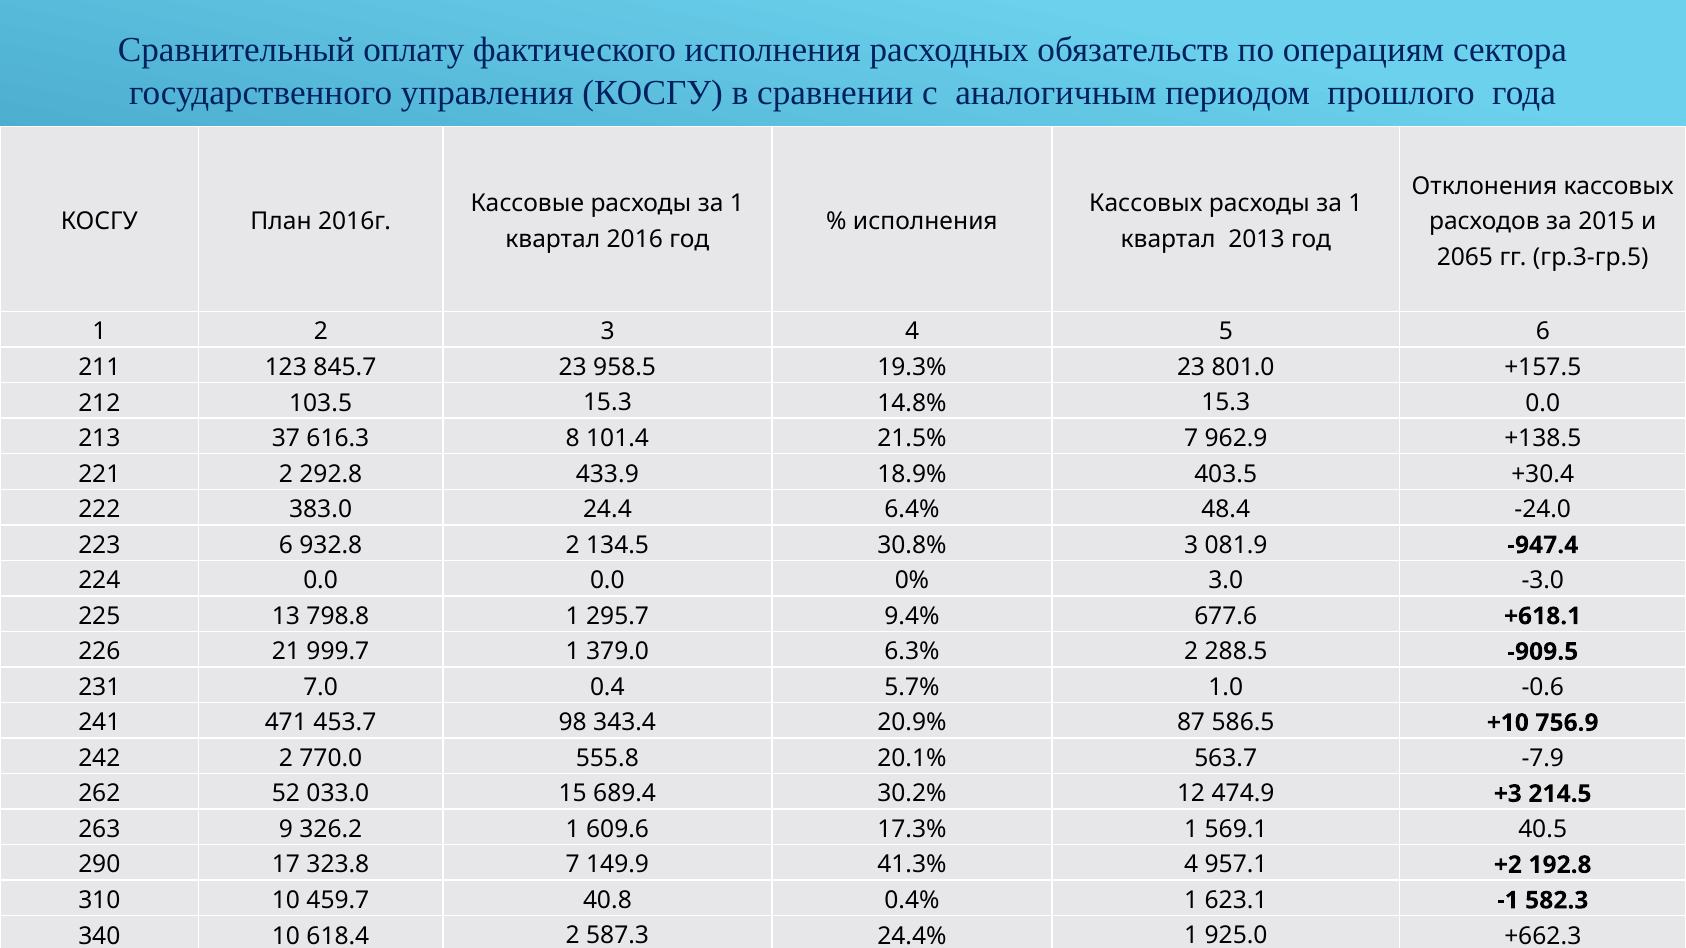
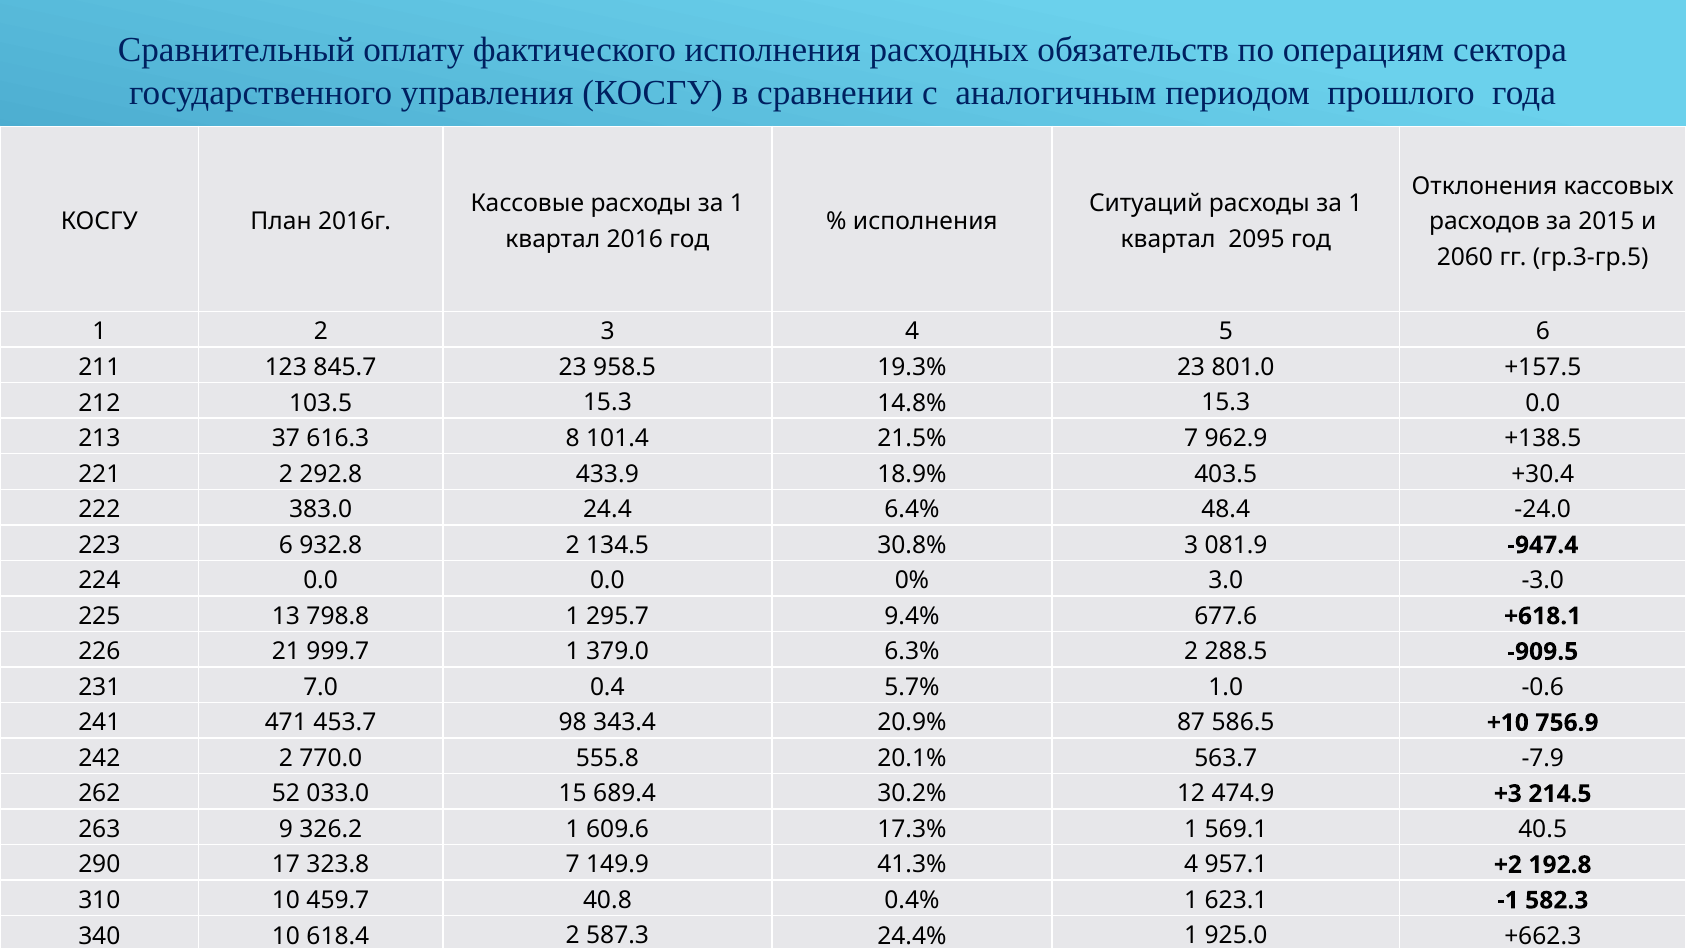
Кассовых: Кассовых -> Ситуаций (1146, 204)
2013: 2013 -> 2095 (1256, 239)
2065: 2065 -> 2060 (1465, 257)
